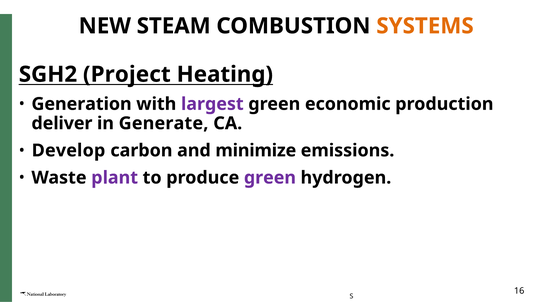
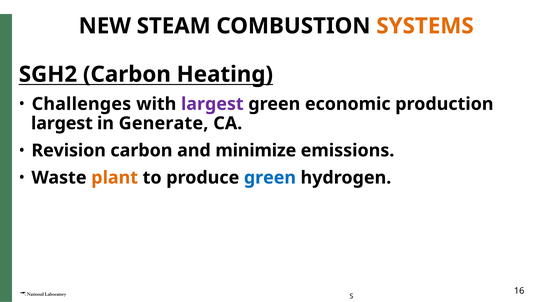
SGH2 Project: Project -> Carbon (127, 74)
Generation: Generation -> Challenges (81, 104)
deliver: deliver -> largest (62, 123)
Develop: Develop -> Revision (69, 151)
plant colour: purple -> orange (115, 178)
green colour: purple -> blue (270, 178)
